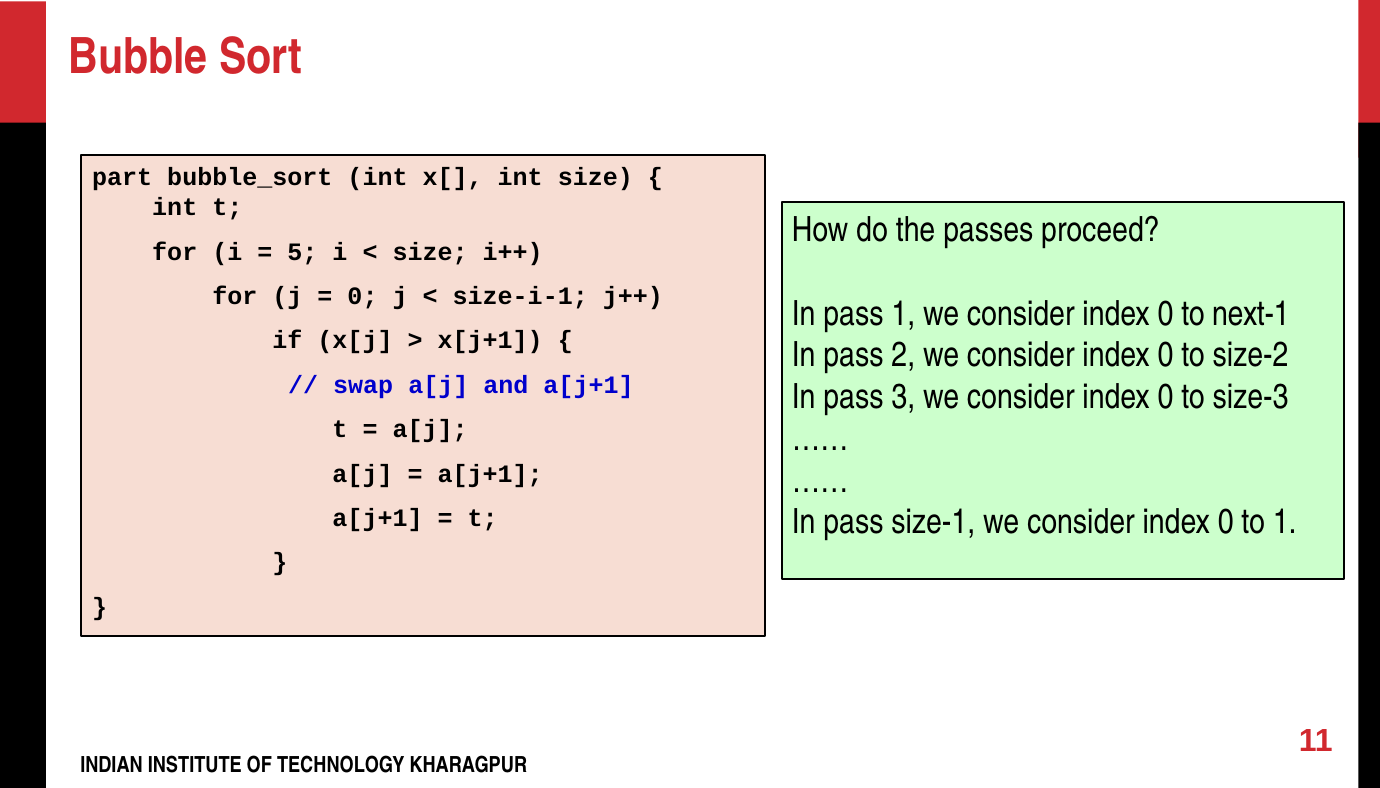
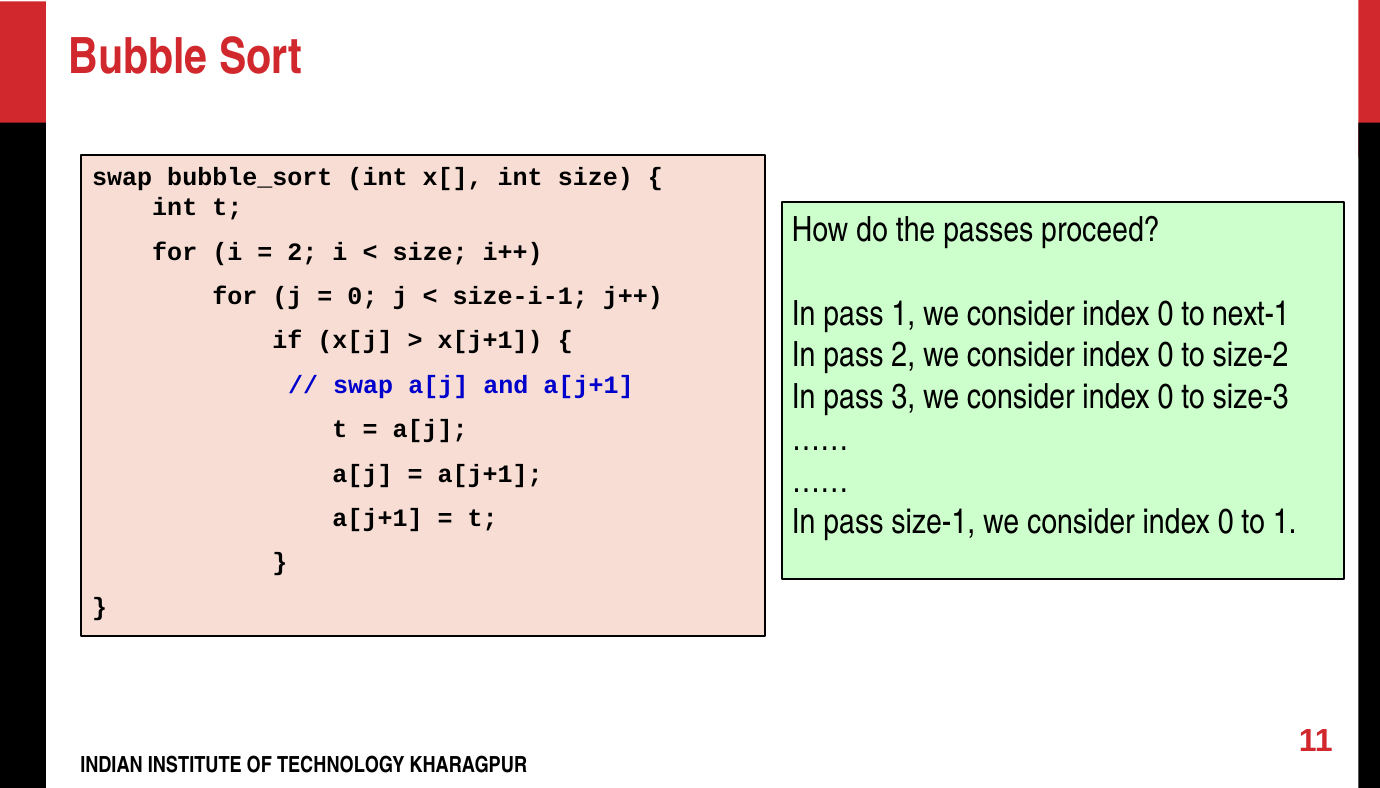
part: part -> swap (122, 178)
5: 5 -> 2 (302, 252)
